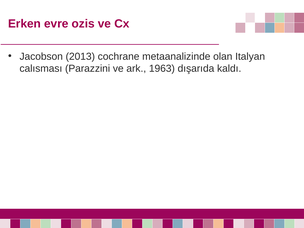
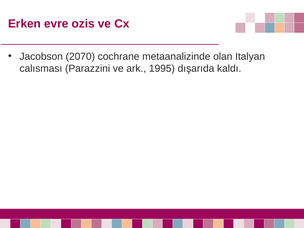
2013: 2013 -> 2070 (80, 56)
1963: 1963 -> 1995 (162, 69)
